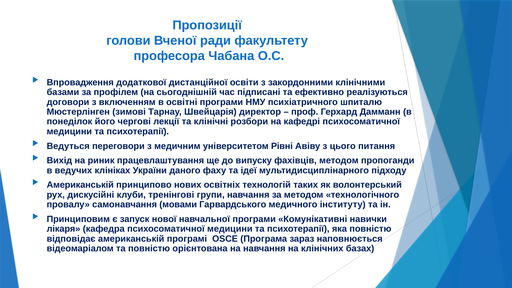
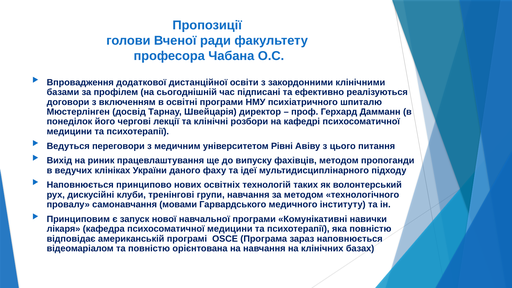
зимові: зимові -> досвід (129, 112)
Американській: Американській -> Наповнюється (80, 185)
